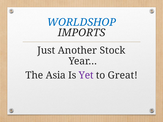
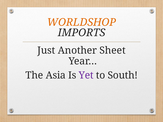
WORLDSHOP colour: blue -> orange (82, 22)
Stock: Stock -> Sheet (113, 51)
Great: Great -> South (123, 75)
